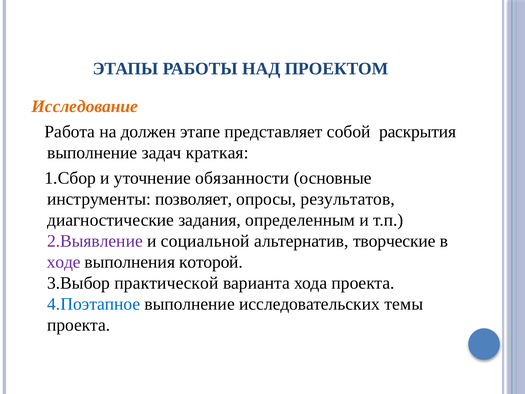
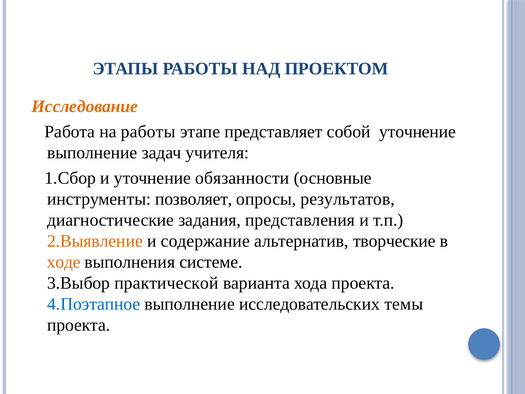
на должен: должен -> работы (148, 132)
собой раскрытия: раскрытия -> уточнение (418, 132)
краткая: краткая -> учителя (217, 153)
определенным: определенным -> представления (300, 220)
2.Выявление colour: purple -> orange (95, 241)
социальной: социальной -> содержание (205, 241)
ходе colour: purple -> orange (64, 262)
которой: которой -> системе (211, 262)
